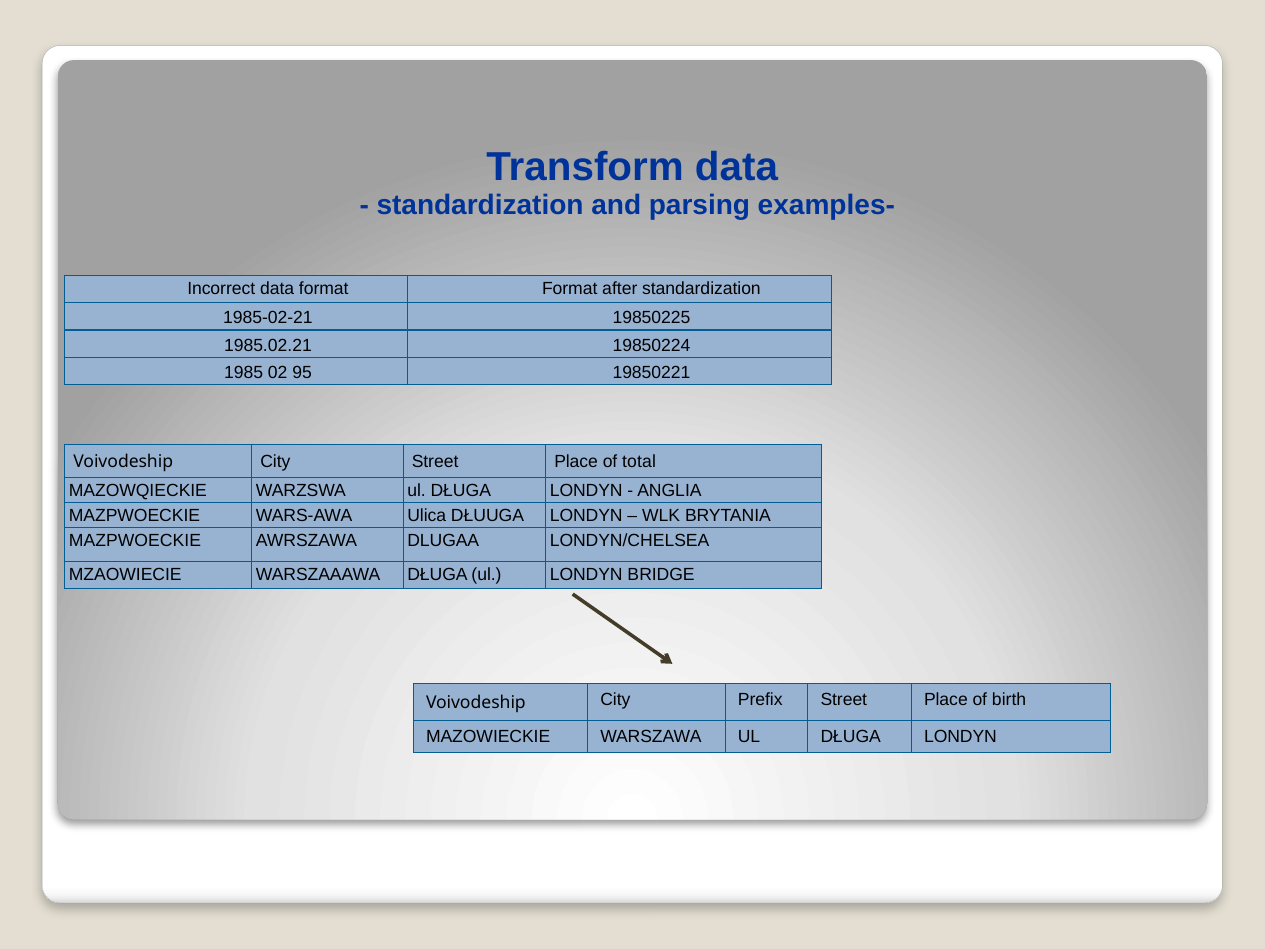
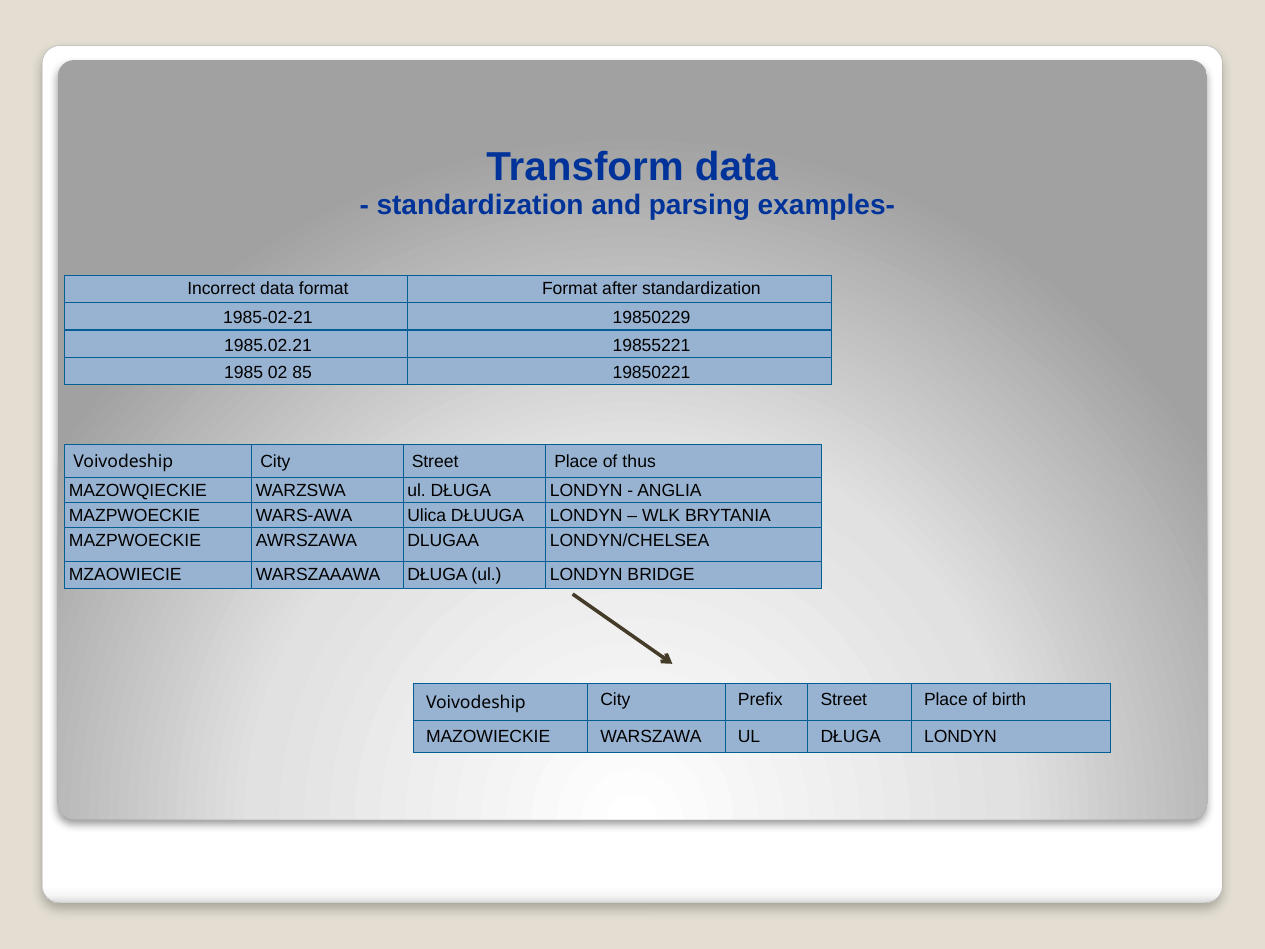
19850225: 19850225 -> 19850229 (651, 318)
19850224: 19850224 -> 19855221 (651, 345)
95: 95 -> 85 (302, 373)
total: total -> thus (639, 462)
